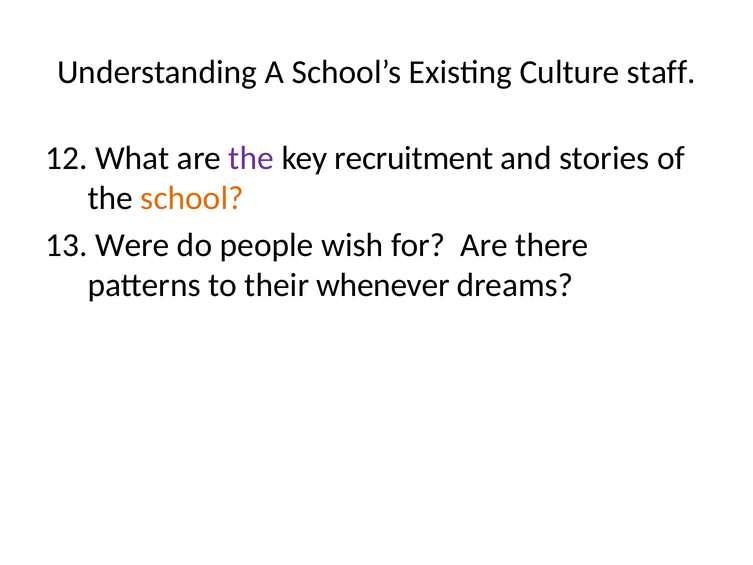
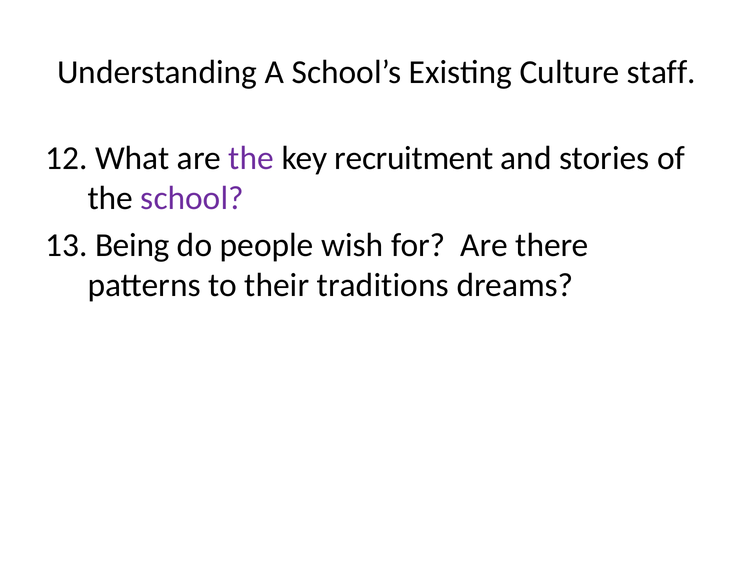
school colour: orange -> purple (192, 198)
Were: Were -> Being (132, 245)
whenever: whenever -> traditions (383, 285)
